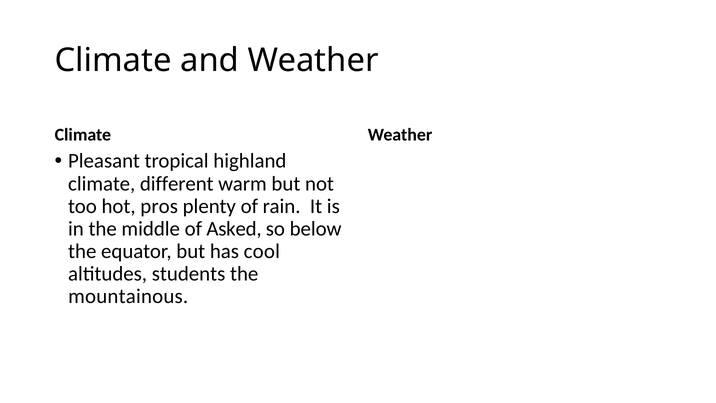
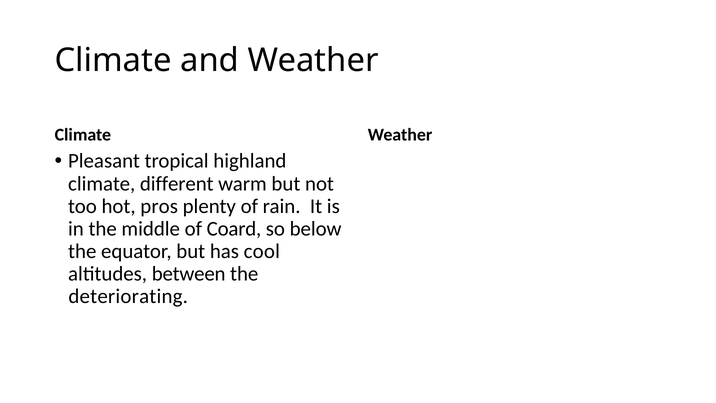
Asked: Asked -> Coard (234, 229)
students: students -> between (189, 274)
mountainous: mountainous -> deteriorating (128, 296)
